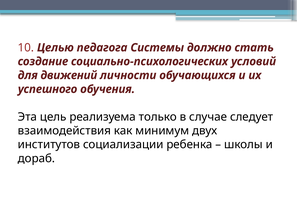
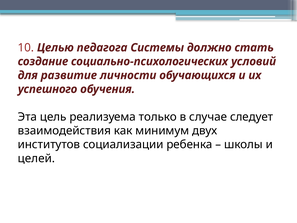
движений: движений -> развитие (69, 75)
дораб: дораб -> целей (36, 158)
